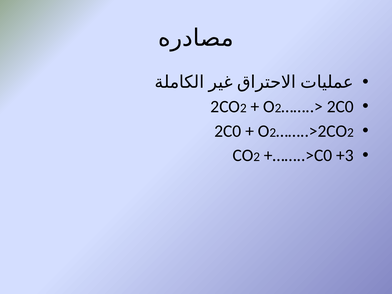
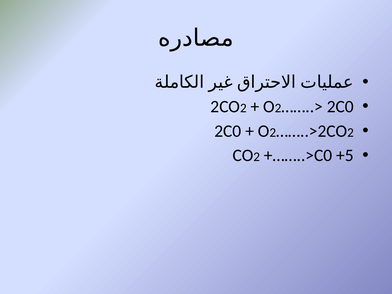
+3: +3 -> +5 (345, 155)
